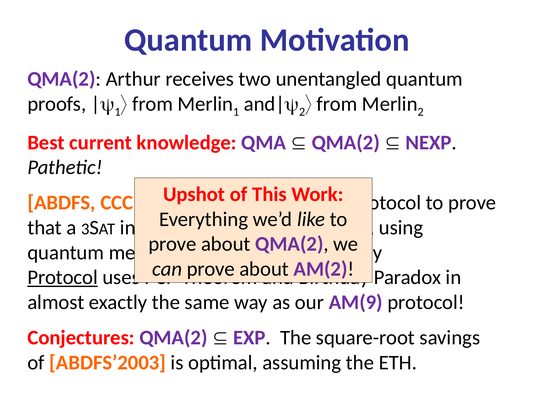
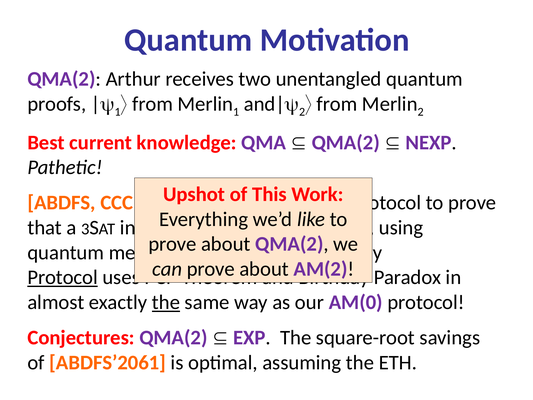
the underline: none -> present (166, 302)
AM(9: AM(9 -> AM(0 (356, 302)
ABDFS’2003: ABDFS’2003 -> ABDFS’2061 (108, 362)
